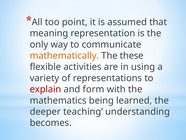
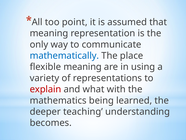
mathematically colour: orange -> blue (64, 56)
these: these -> place (132, 56)
flexible activities: activities -> meaning (83, 67)
form: form -> what (94, 89)
